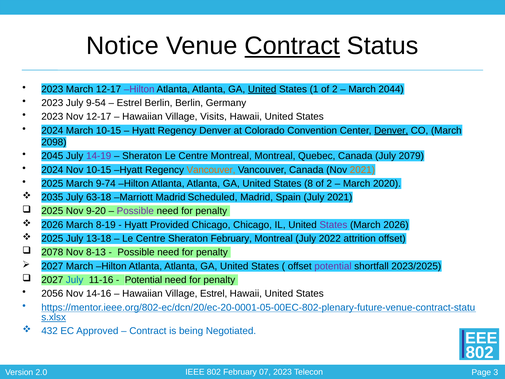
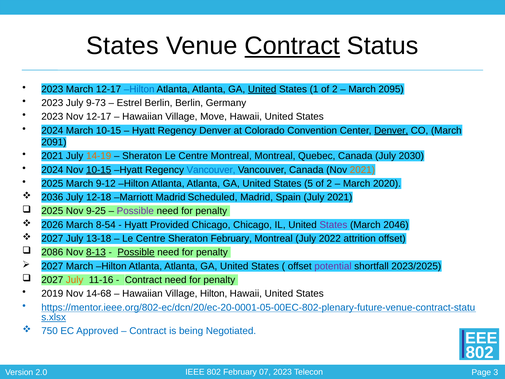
Notice: Notice -> States (123, 46)
Hilton colour: purple -> blue (139, 89)
2044: 2044 -> 2095 (391, 89)
9-54: 9-54 -> 9-73 (96, 103)
Visits: Visits -> Move (214, 117)
2098: 2098 -> 2091 (54, 142)
2045: 2045 -> 2021 (52, 156)
14-19 colour: purple -> orange (99, 156)
2079: 2079 -> 2030 (411, 156)
10-15 underline: none -> present (99, 170)
Vancouver colour: orange -> blue (211, 170)
9-74: 9-74 -> 9-12 (106, 183)
8: 8 -> 5 (309, 183)
2035: 2035 -> 2036 (52, 197)
63-18: 63-18 -> 12-18 (99, 197)
9-20: 9-20 -> 9-25 (96, 211)
8-19: 8-19 -> 8-54 (106, 225)
March 2026: 2026 -> 2046 (396, 225)
2025: 2025 -> 2027 (52, 238)
2078: 2078 -> 2086 (52, 252)
8-13 underline: none -> present (96, 252)
Possible underline: none -> present (136, 252)
July colour: blue -> orange (75, 280)
Potential: Potential -> Contract (143, 280)
2056: 2056 -> 2019 (52, 293)
14-16: 14-16 -> 14-68 (99, 293)
Village Estrel: Estrel -> Hilton (214, 293)
432: 432 -> 750 (50, 331)
